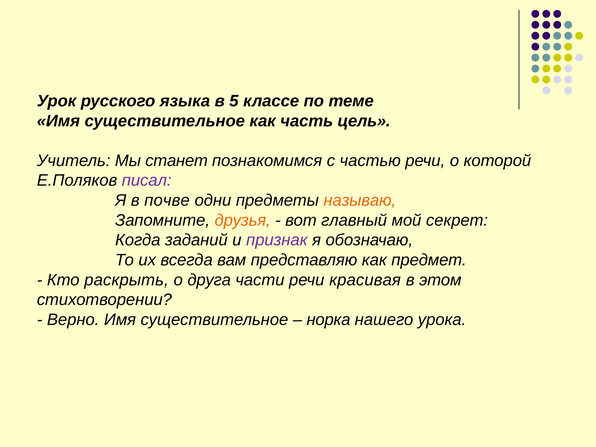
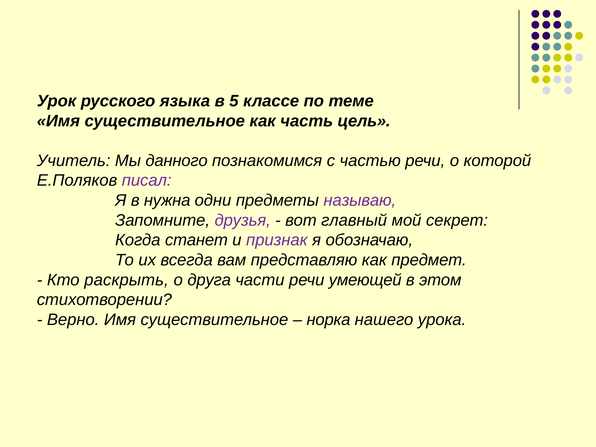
станет: станет -> данного (177, 161)
почве: почве -> нужна (167, 200)
называю colour: orange -> purple (360, 200)
друзья colour: orange -> purple (243, 220)
заданий: заданий -> станет (196, 240)
красивая: красивая -> умеющей (365, 280)
